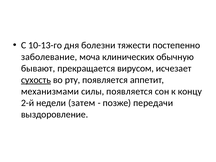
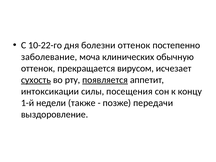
10-13-го: 10-13-го -> 10-22-го (45, 45)
болезни тяжести: тяжести -> оттенок (134, 45)
бывают: бывают -> оттенок (38, 68)
появляется underline: none -> present (105, 80)
механизмами: механизмами -> интоксикации (50, 91)
силы появляется: появляется -> посещения (129, 91)
2-й: 2-й -> 1-й (28, 103)
затем: затем -> также (82, 103)
